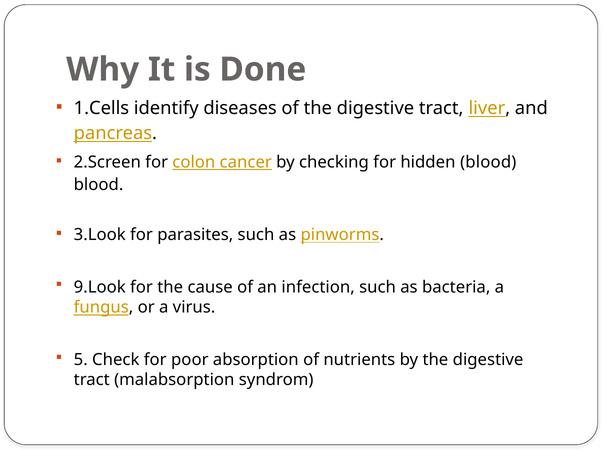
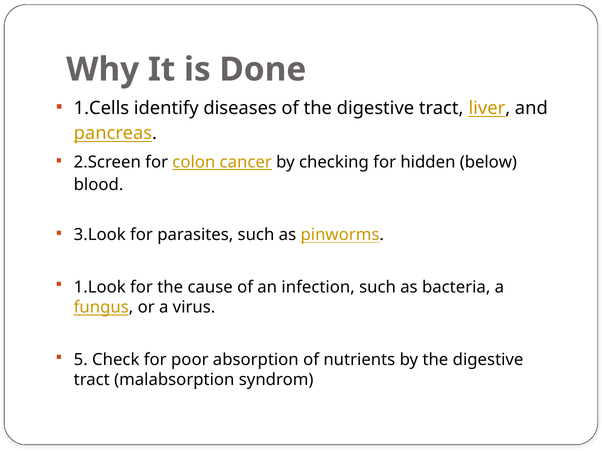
hidden blood: blood -> below (488, 162)
9.Look: 9.Look -> 1.Look (100, 288)
